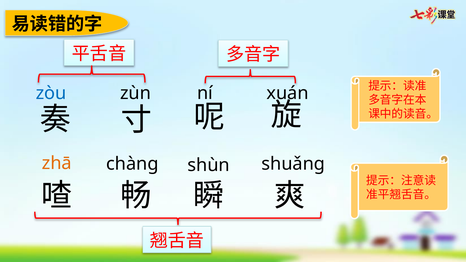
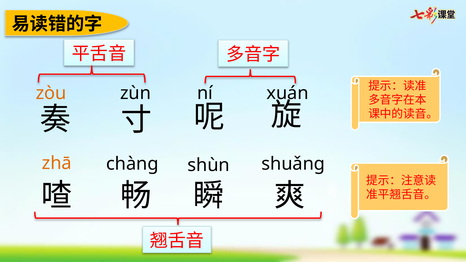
zòu colour: blue -> orange (51, 93)
